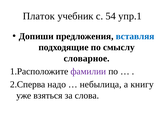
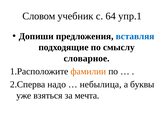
Платок: Платок -> Словом (39, 16)
54: 54 -> 64 (111, 16)
фамилии colour: purple -> orange (88, 72)
книгу: книгу -> буквы (142, 85)
слова: слова -> мечта (87, 96)
